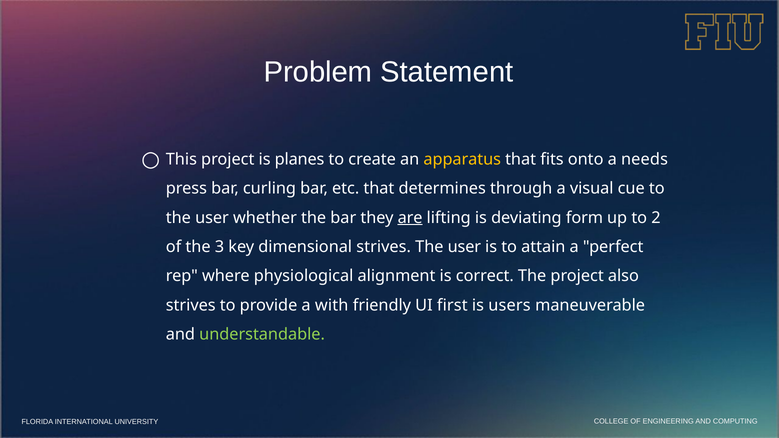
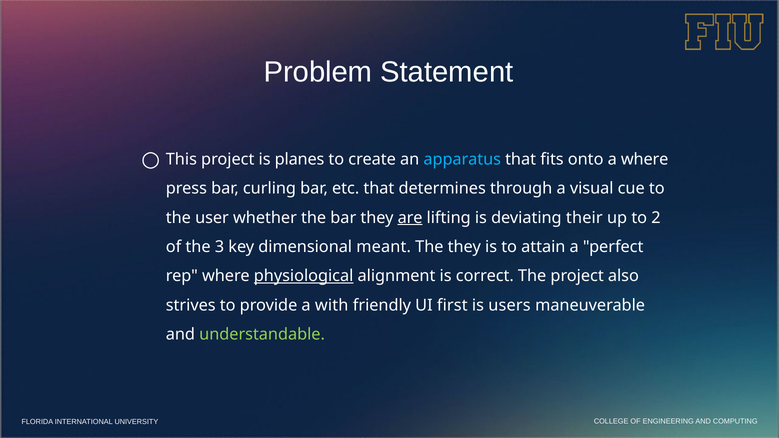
apparatus colour: yellow -> light blue (462, 159)
a needs: needs -> where (645, 159)
form: form -> their (584, 218)
dimensional strives: strives -> meant (384, 247)
user: user -> they (464, 247)
physiological underline: none -> present (304, 276)
